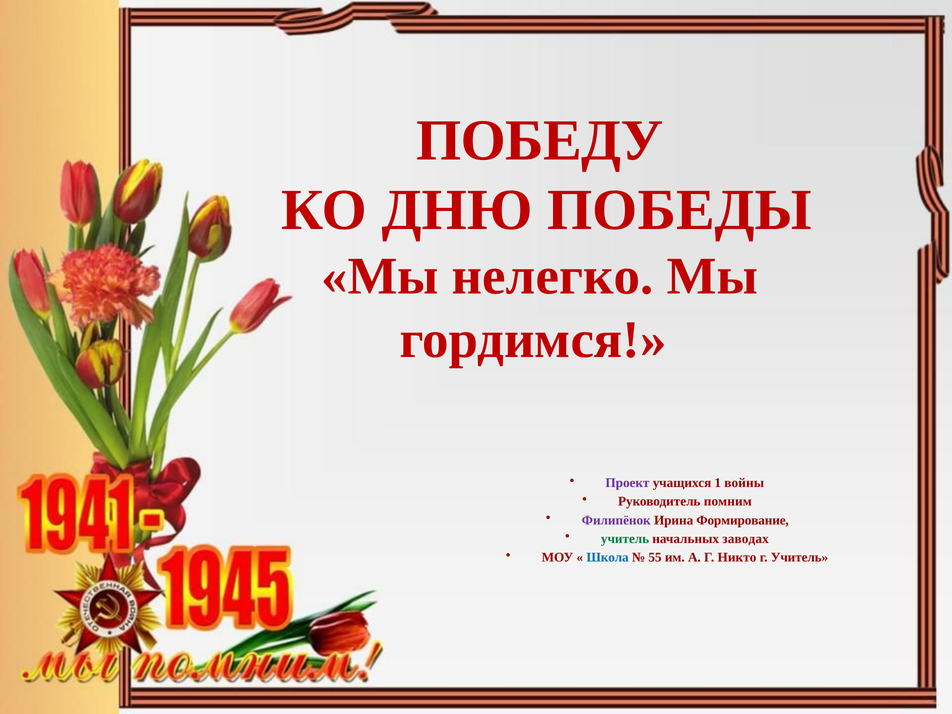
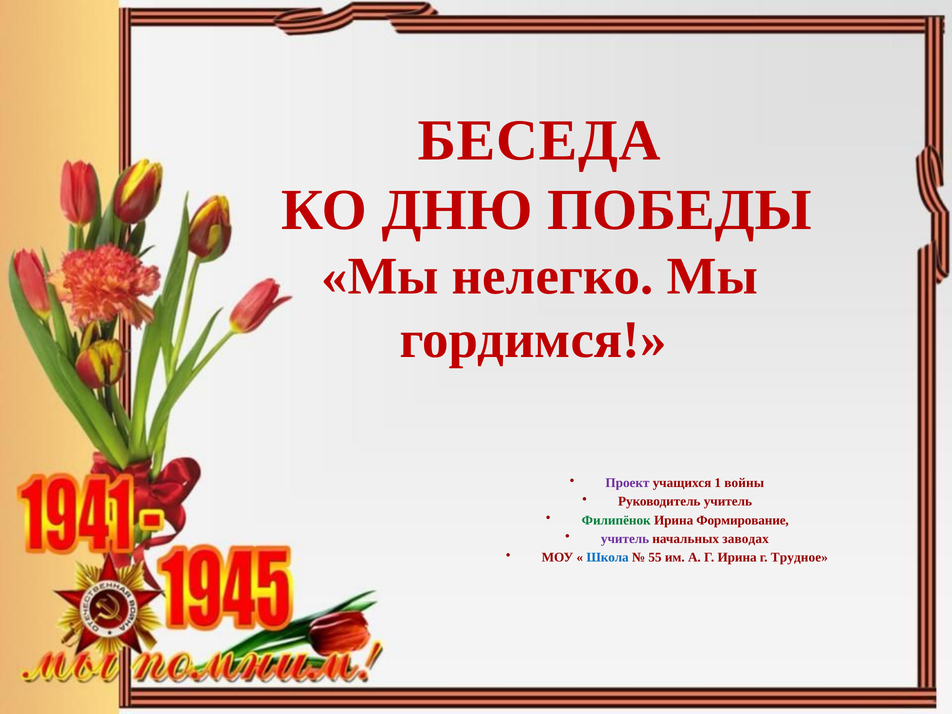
ПОБЕДУ: ПОБЕДУ -> БЕСЕДА (539, 140)
Руководитель помним: помним -> учитель (728, 502)
Филипёнок colour: purple -> green (616, 520)
учитель colour: green -> purple (625, 539)
Г Никто: Никто -> Ирина (737, 557)
г Учитель: Учитель -> Трудное (799, 557)
